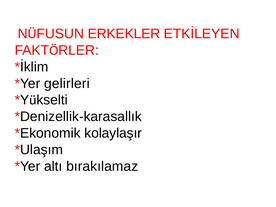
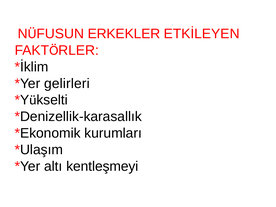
kolaylaşır: kolaylaşır -> kurumları (113, 133)
bırakılamaz: bırakılamaz -> kentleşmeyi (102, 166)
